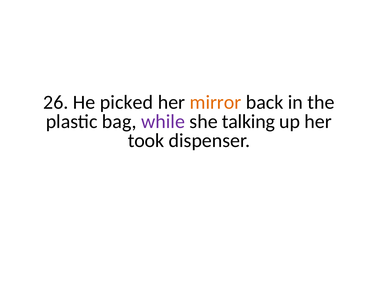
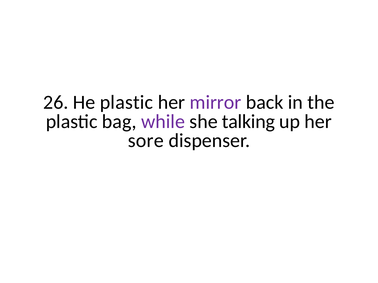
He picked: picked -> plastic (126, 103)
mirror colour: orange -> purple (215, 103)
took: took -> sore (146, 141)
